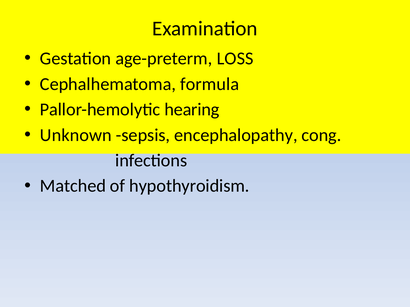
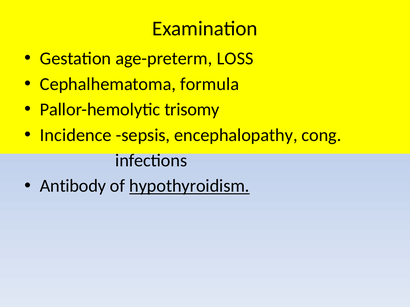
hearing: hearing -> trisomy (192, 110)
Unknown: Unknown -> Incidence (76, 135)
Matched: Matched -> Antibody (73, 186)
hypothyroidism underline: none -> present (189, 186)
